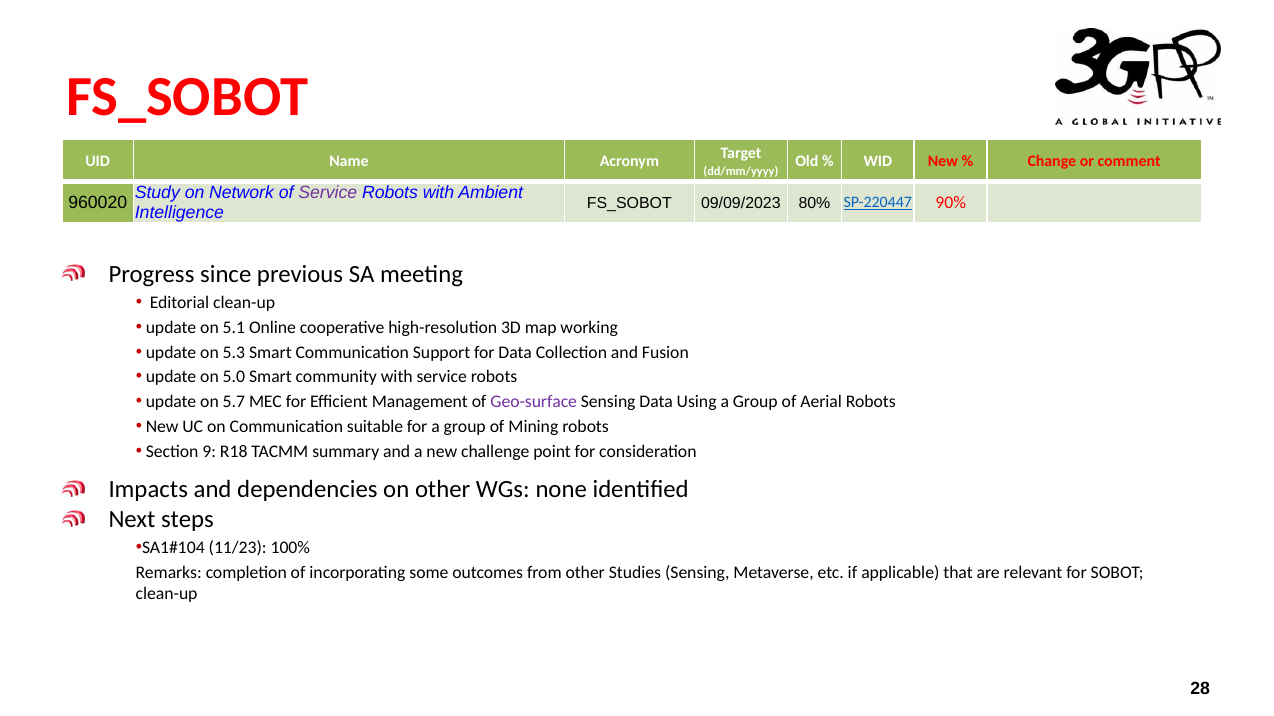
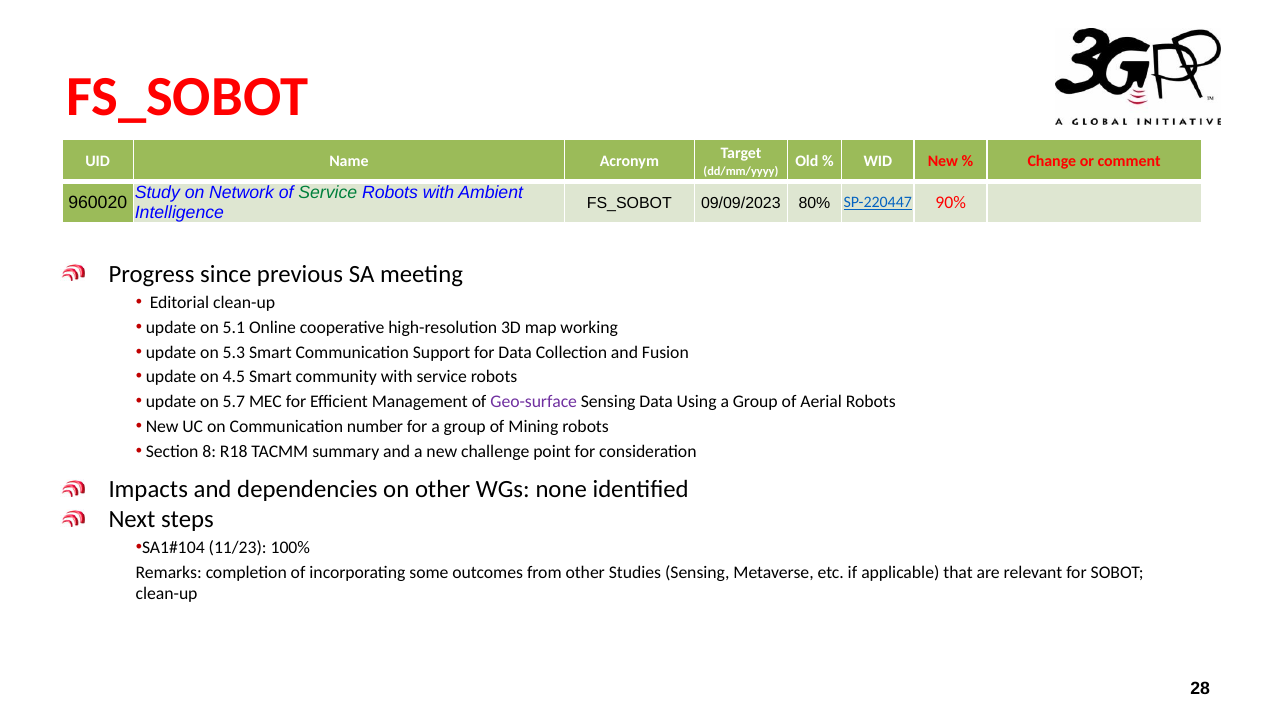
Service colour: purple -> green (328, 193)
5.0: 5.0 -> 4.5 (234, 377)
suitable: suitable -> number (375, 427)
9: 9 -> 8 (209, 452)
